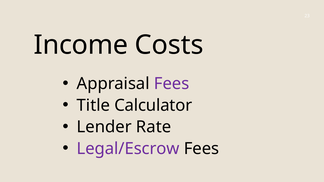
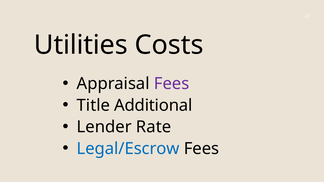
Income: Income -> Utilities (81, 45)
Calculator: Calculator -> Additional (153, 105)
Legal/Escrow colour: purple -> blue (128, 149)
